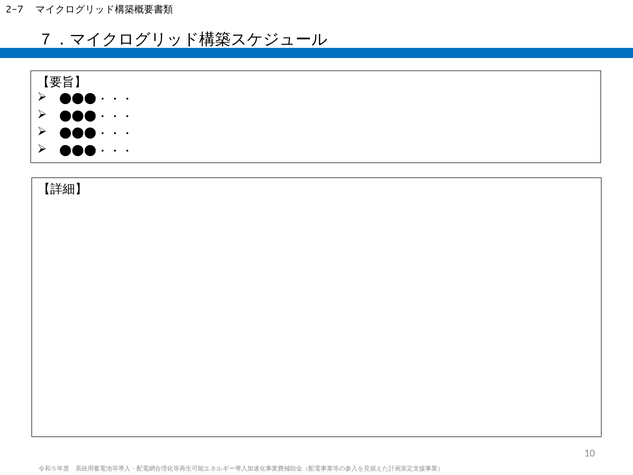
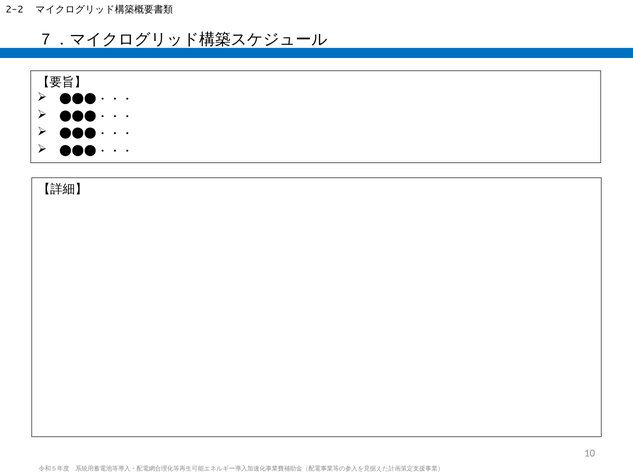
2-7: 2-7 -> 2-2 (14, 10)
